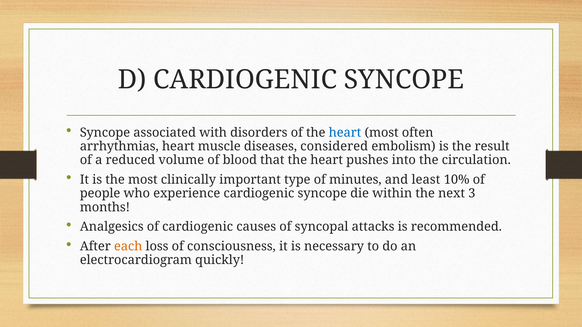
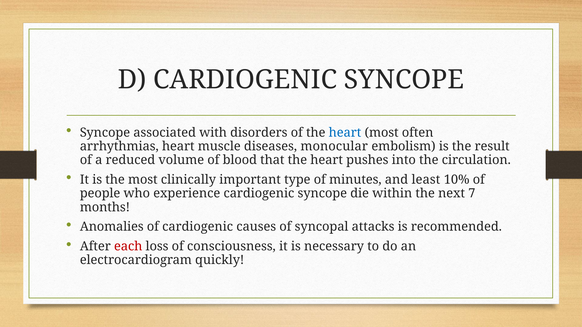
considered: considered -> monocular (334, 147)
3: 3 -> 7 (472, 194)
Analgesics: Analgesics -> Anomalies (112, 227)
each colour: orange -> red (128, 247)
